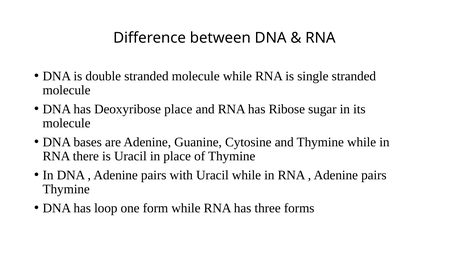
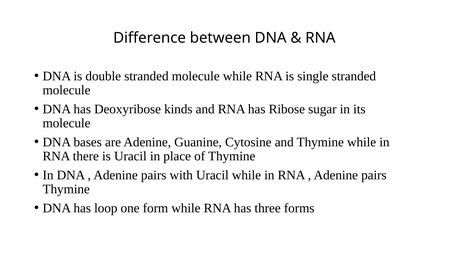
Deoxyribose place: place -> kinds (178, 109)
